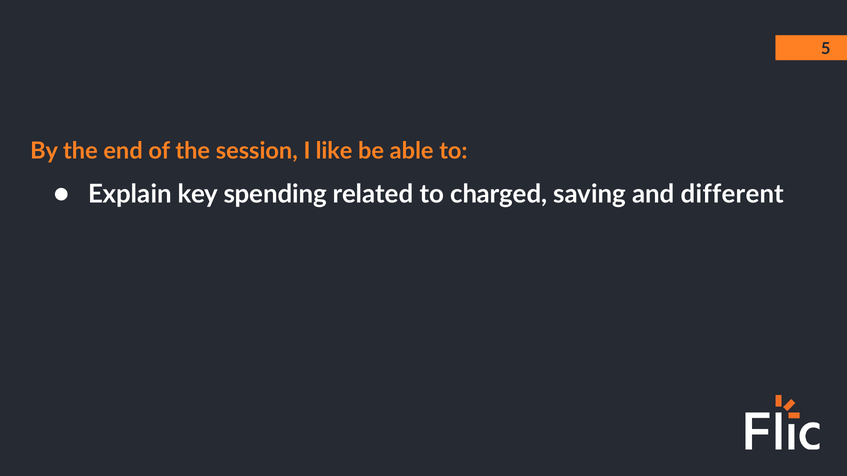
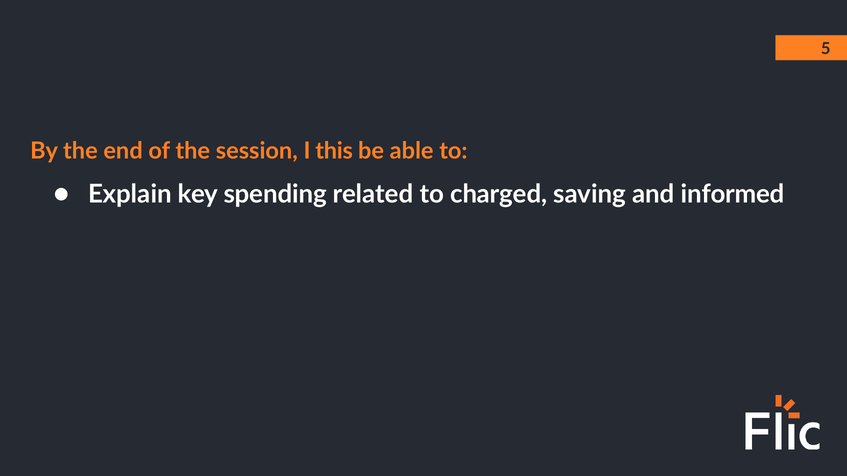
like: like -> this (334, 151)
different: different -> informed (733, 194)
